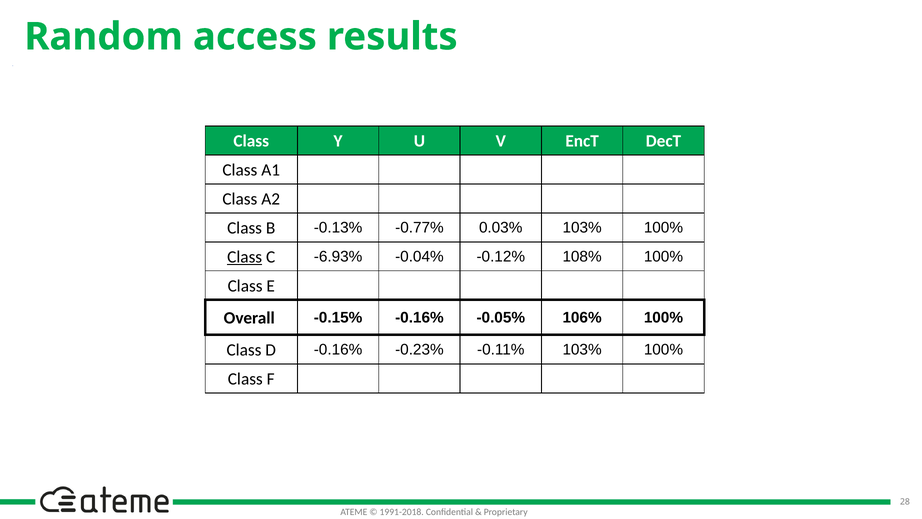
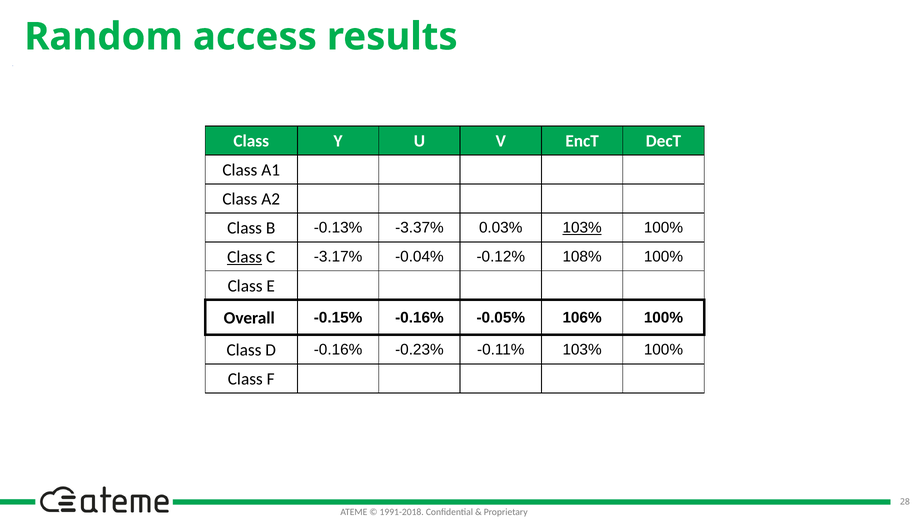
-0.77%: -0.77% -> -3.37% (419, 228)
103% underline: none -> present (582, 228)
-6.93%: -6.93% -> -3.17% (338, 257)
